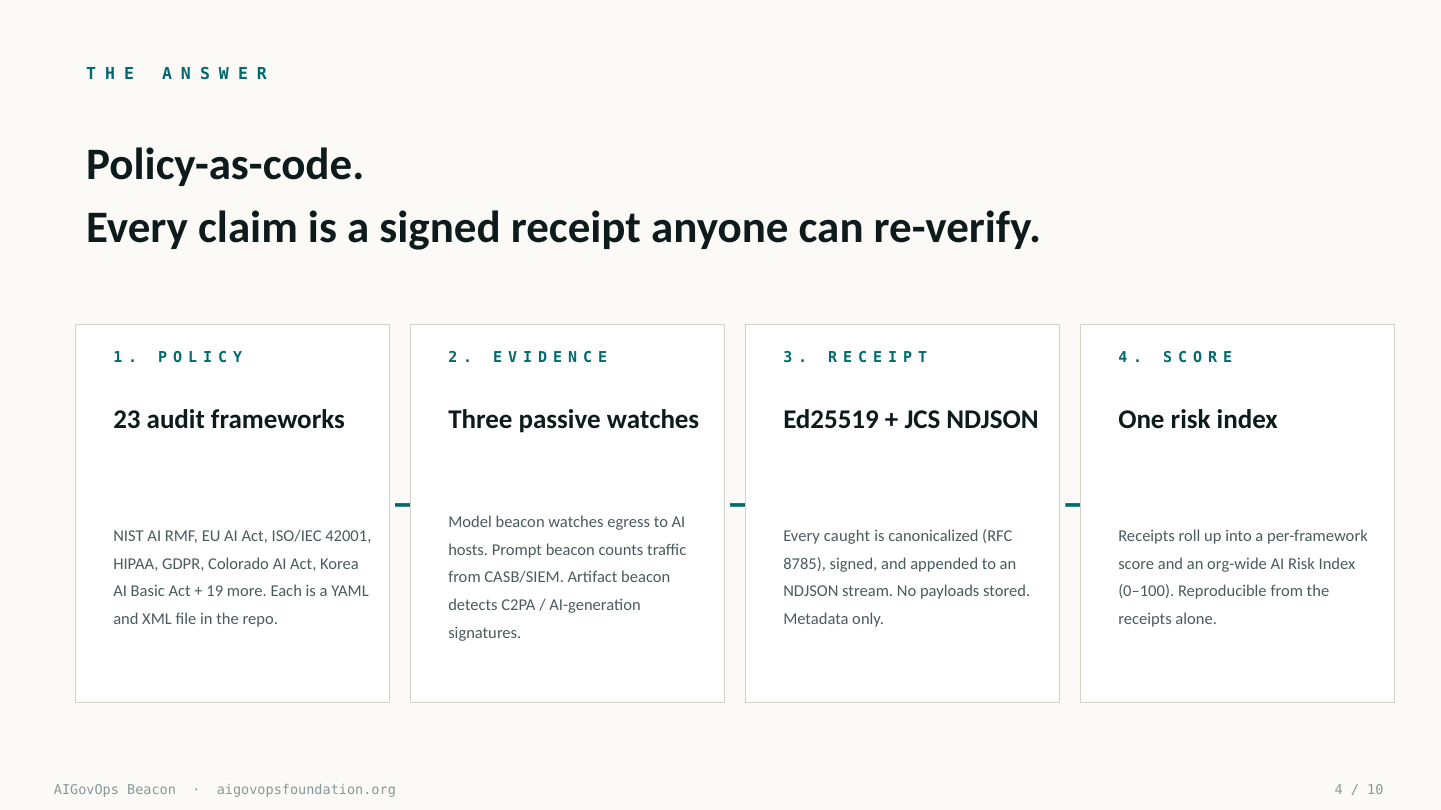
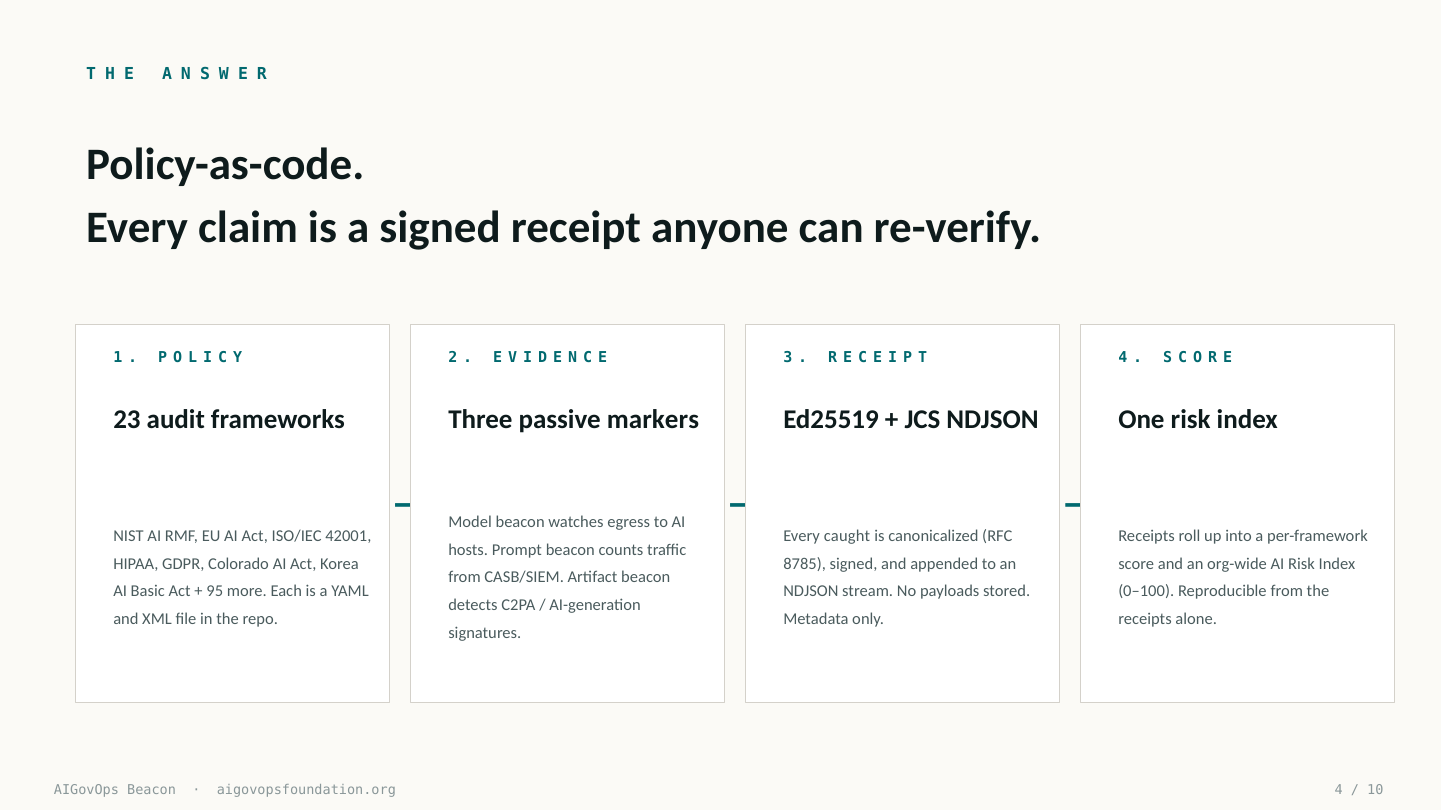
passive watches: watches -> markers (653, 420)
19: 19 -> 95 (215, 592)
